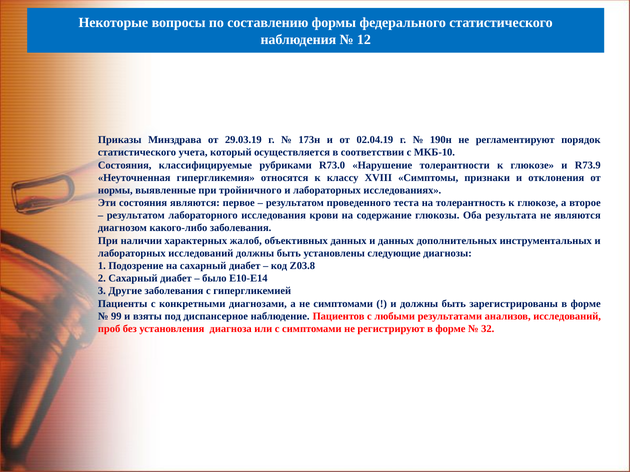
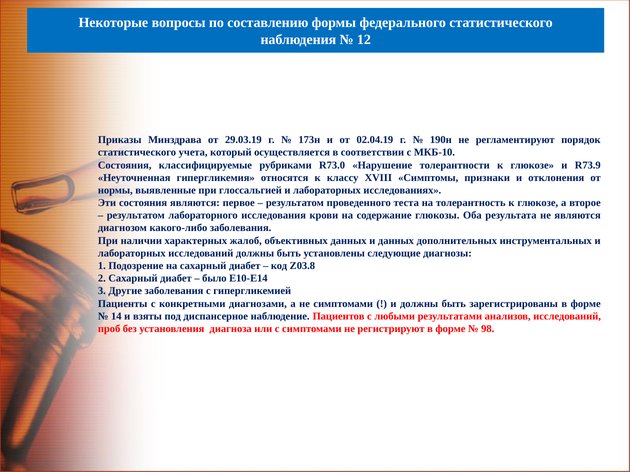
тройничного: тройничного -> глоссальгией (250, 190)
99: 99 -> 14 (116, 316)
32: 32 -> 98 (488, 329)
